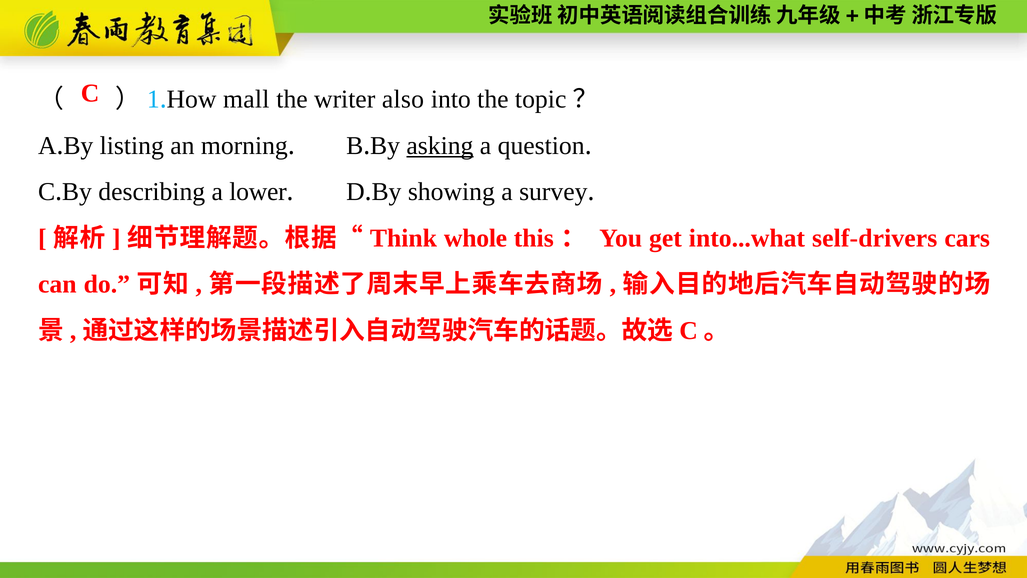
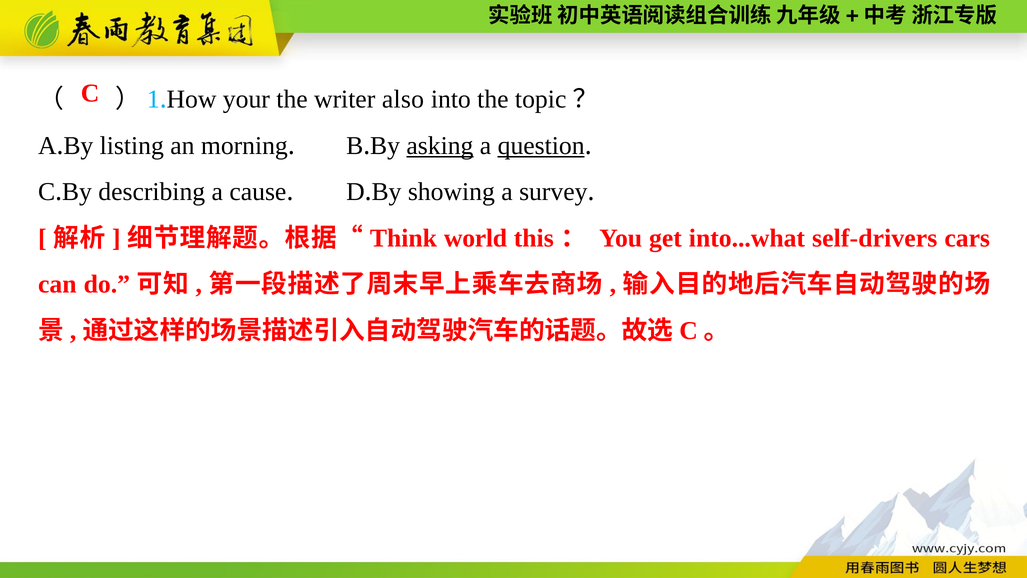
mall: mall -> your (246, 99)
question underline: none -> present (541, 146)
lower: lower -> cause (258, 192)
whole: whole -> world (476, 238)
